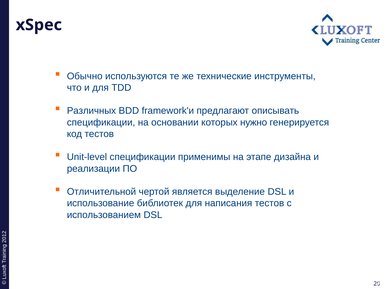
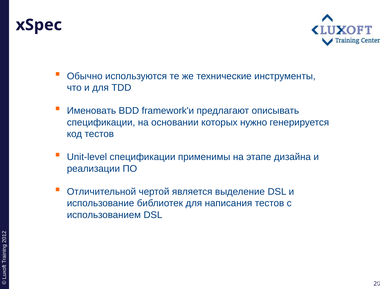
Различных: Различных -> Именовать (91, 111)
